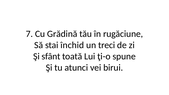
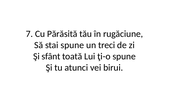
Grădină: Grădină -> Părăsită (62, 34)
stai închid: închid -> spune (72, 45)
